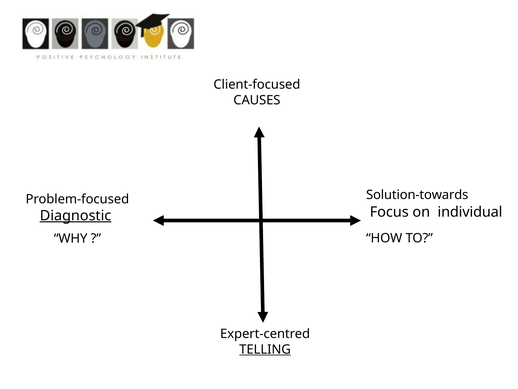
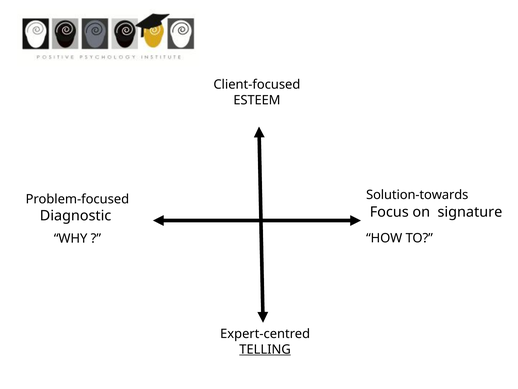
CAUSES: CAUSES -> ESTEEM (257, 100)
individual: individual -> signature (470, 212)
Diagnostic underline: present -> none (76, 215)
